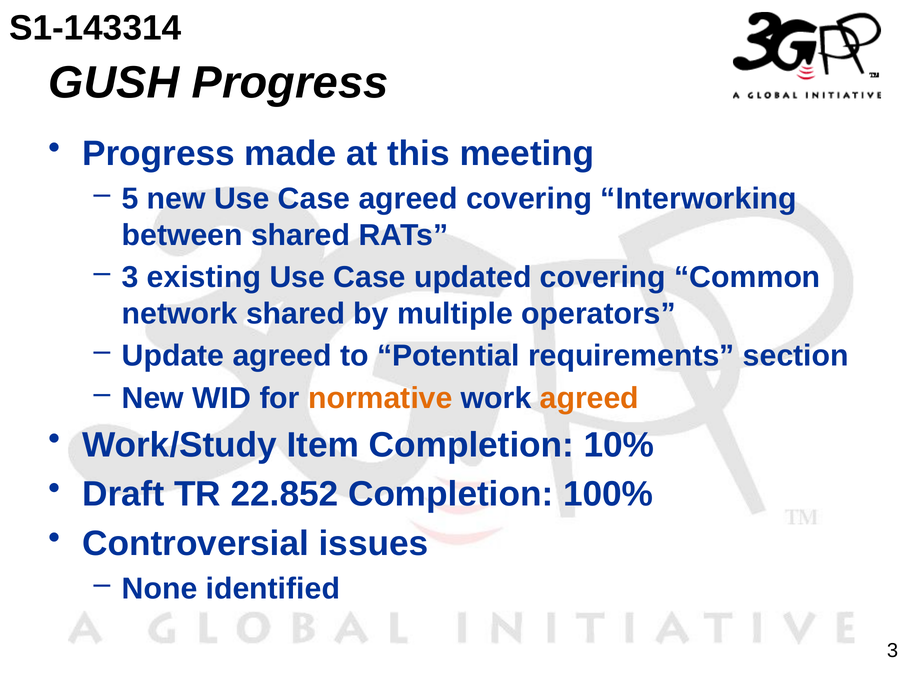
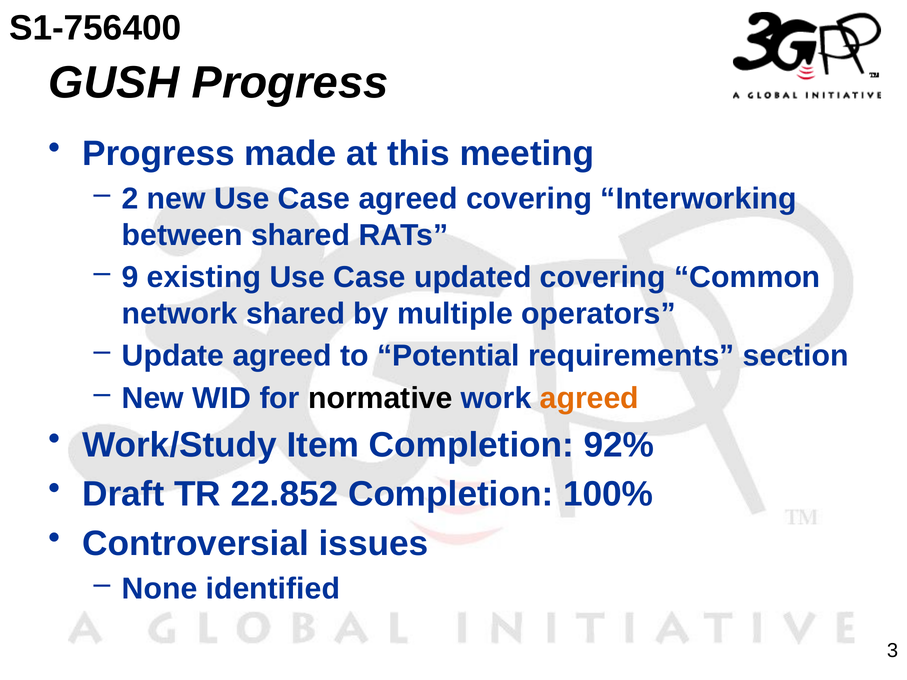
S1-143314: S1-143314 -> S1-756400 (95, 28)
5: 5 -> 2 (130, 199)
3: 3 -> 9 (130, 277)
normative colour: orange -> black (380, 398)
10%: 10% -> 92% (619, 445)
